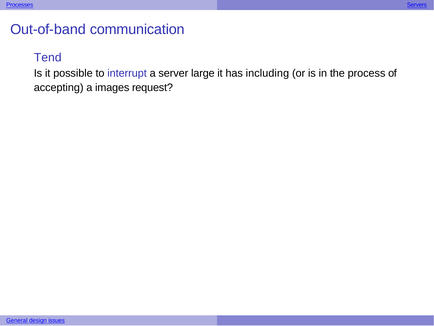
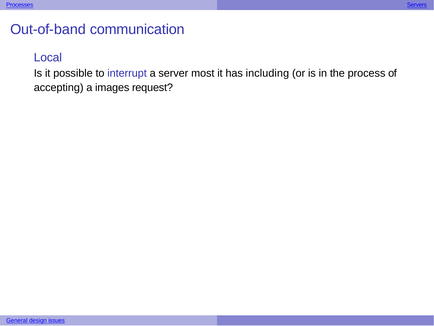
Tend: Tend -> Local (48, 58)
large: large -> most (203, 73)
